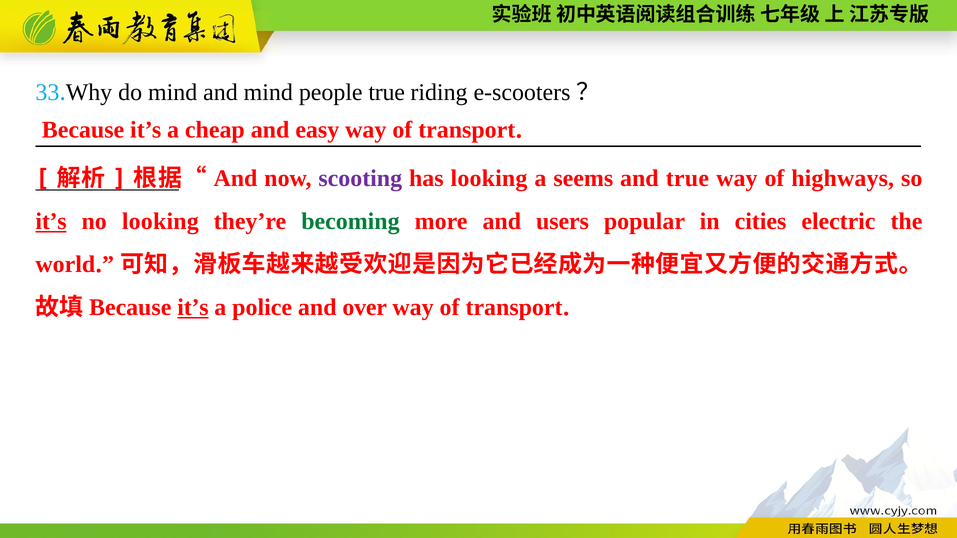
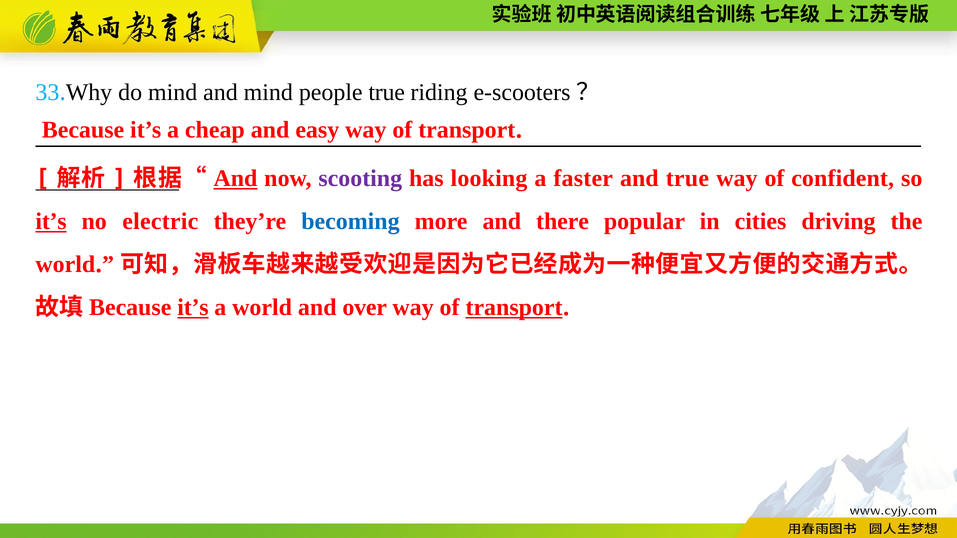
And underline: none -> present (235, 178)
seems: seems -> faster (583, 178)
highways: highways -> confident (843, 178)
no looking: looking -> electric (160, 222)
becoming colour: green -> blue (350, 222)
users: users -> there (563, 222)
electric: electric -> driving (838, 222)
a police: police -> world (262, 308)
transport underline: none -> present (514, 308)
